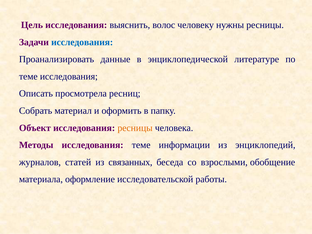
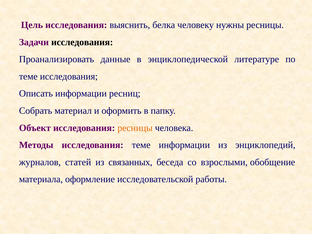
волос: волос -> белка (164, 25)
исследования colour: blue -> black (82, 42)
Описать просмотрела: просмотрела -> информации (81, 94)
